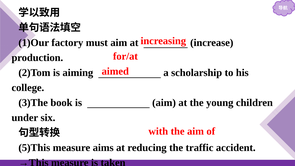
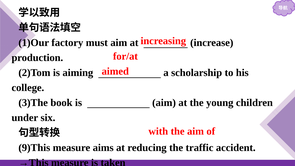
5)This: 5)This -> 9)This (34, 148)
